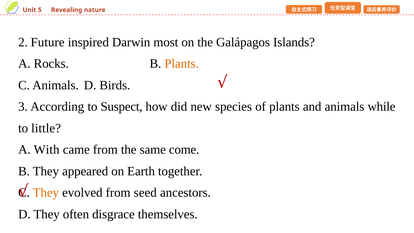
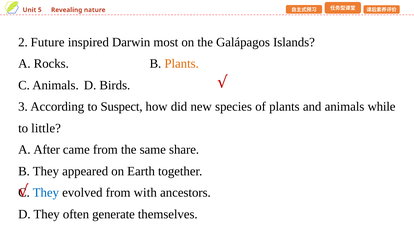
With: With -> After (47, 150)
come: come -> share (184, 150)
They colour: orange -> blue (46, 192)
seed: seed -> with (145, 192)
disgrace: disgrace -> generate (114, 214)
